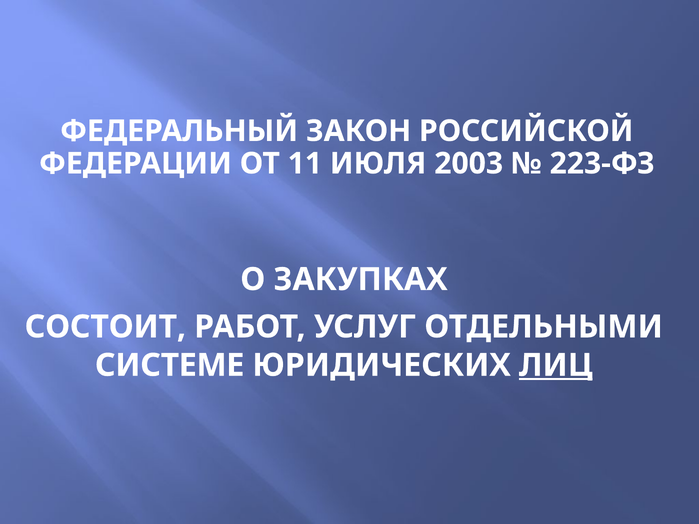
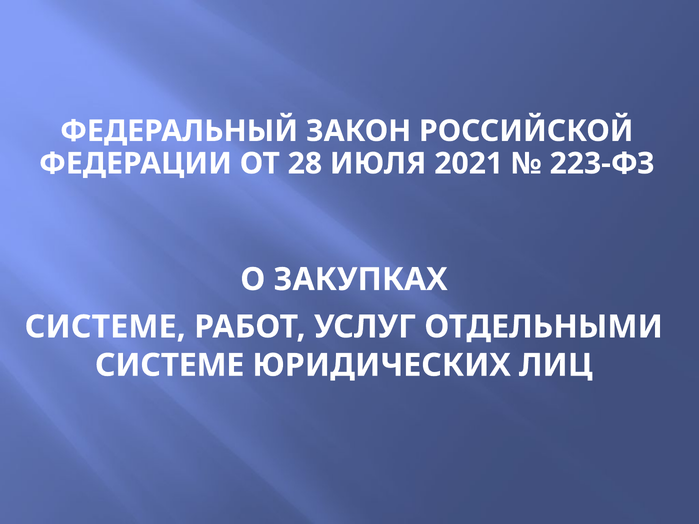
11: 11 -> 28 (305, 164)
2003: 2003 -> 2021 (469, 164)
СОСТОИТ: СОСТОИТ -> СИСТЕМЕ (105, 327)
ЛИЦ underline: present -> none (556, 365)
